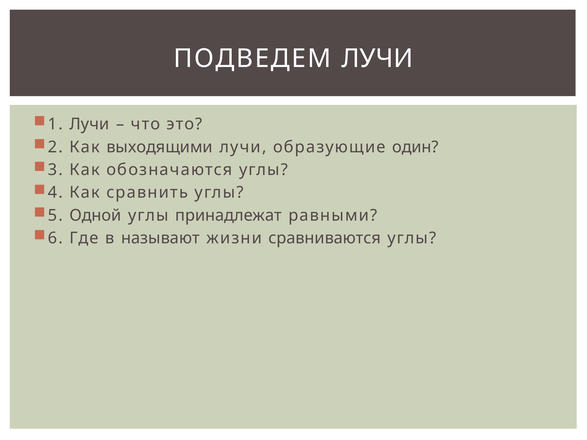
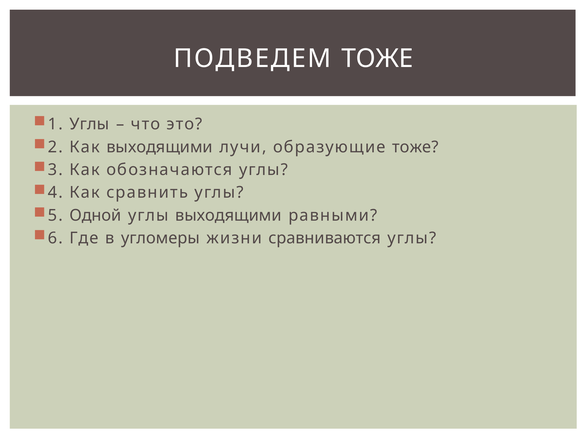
ПОДВЕДЕМ ЛУЧИ: ЛУЧИ -> ТОЖЕ (377, 58)
1 Лучи: Лучи -> Углы (89, 124)
образующие один: один -> тоже (415, 147)
углы принадлежат: принадлежат -> выходящими (228, 216)
называют: называют -> угломеры (160, 238)
